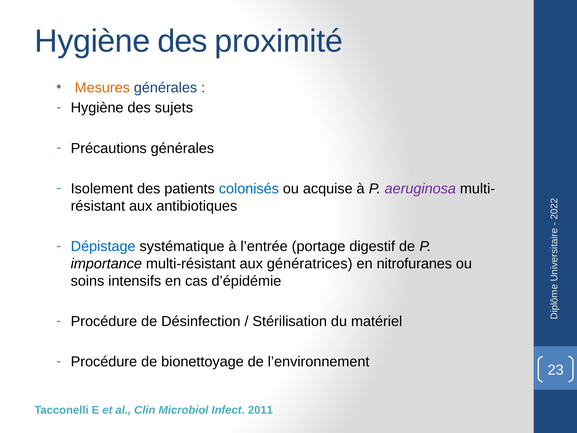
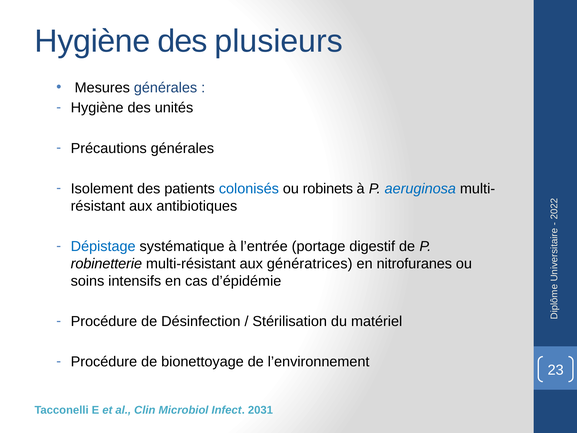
proximité: proximité -> plusieurs (279, 41)
Mesures colour: orange -> black (102, 88)
sujets: sujets -> unités (174, 108)
acquise: acquise -> robinets (328, 189)
aeruginosa colour: purple -> blue (420, 189)
importance: importance -> robinetterie (106, 264)
2011: 2011 -> 2031 (260, 410)
